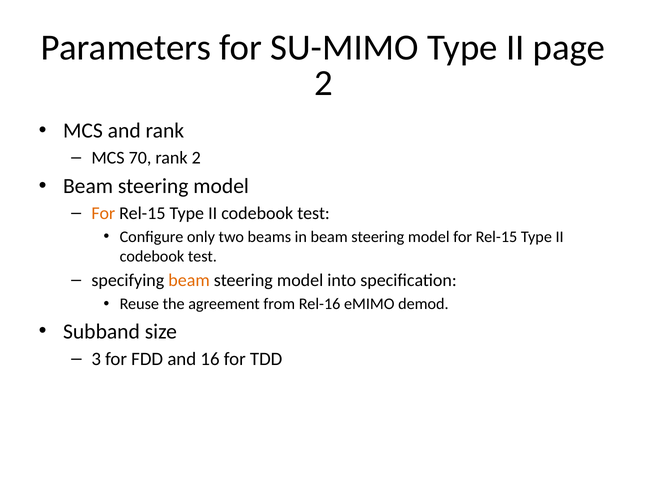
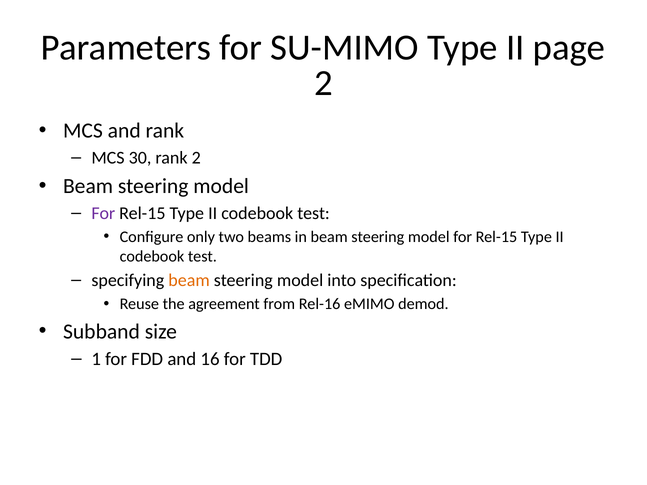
70: 70 -> 30 (140, 158)
For colour: orange -> purple (103, 213)
3: 3 -> 1 (96, 359)
